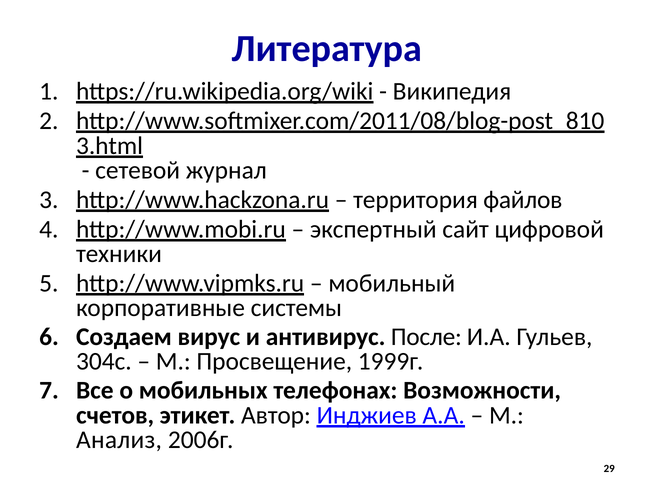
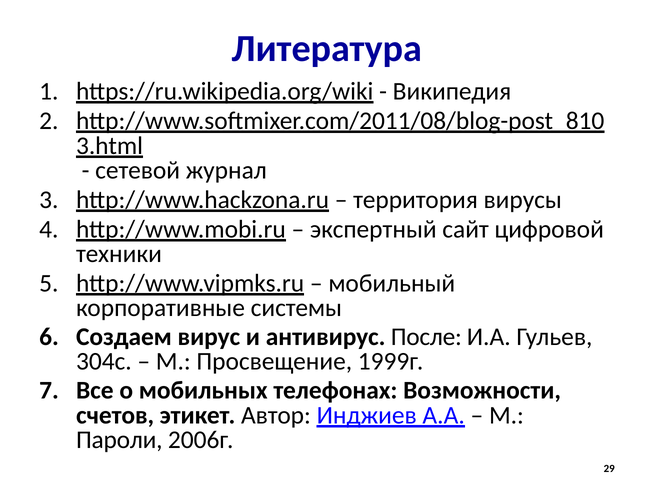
файлов: файлов -> вирусы (523, 200)
Анализ: Анализ -> Пароли (119, 439)
